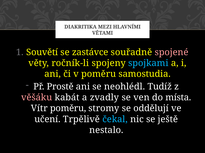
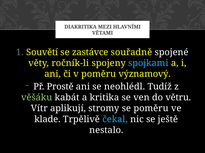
spojené colour: pink -> white (172, 52)
samostudia: samostudia -> významový (145, 74)
věšáku colour: pink -> light green (37, 98)
zvadly: zvadly -> kritika (104, 98)
místa: místa -> větru (178, 98)
Vítr poměru: poměru -> aplikují (68, 109)
se oddělují: oddělují -> poměru (151, 109)
učení: učení -> klade (47, 120)
